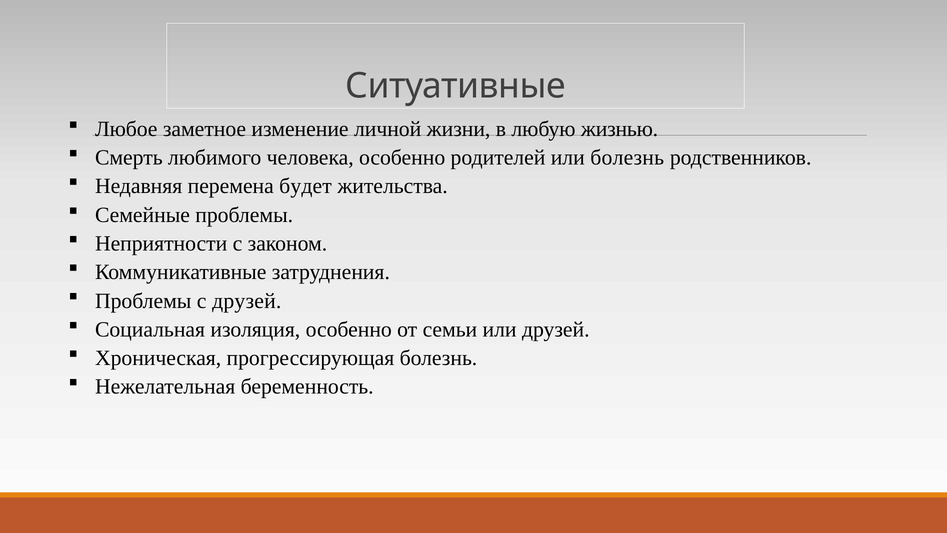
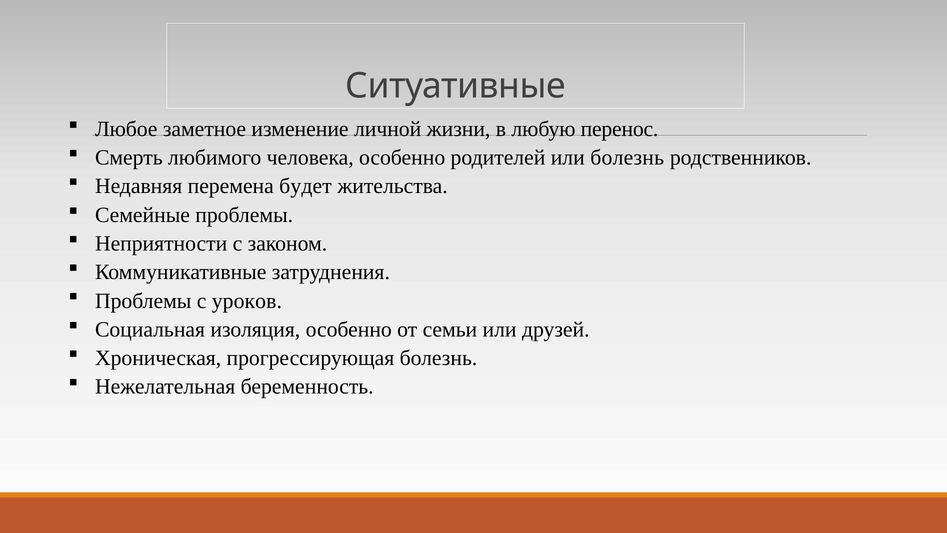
жизнью: жизнью -> перенос (620, 129)
с друзей: друзей -> уроков (247, 301)
